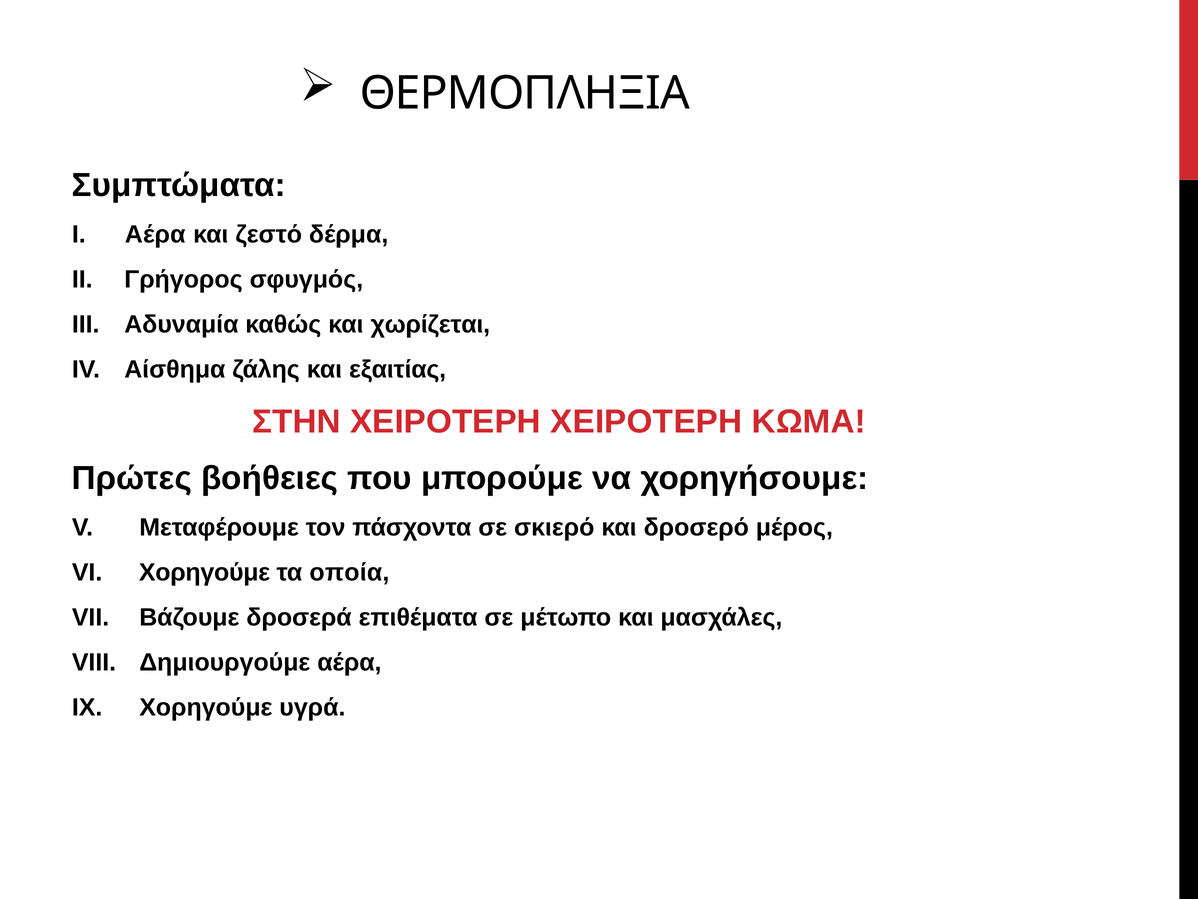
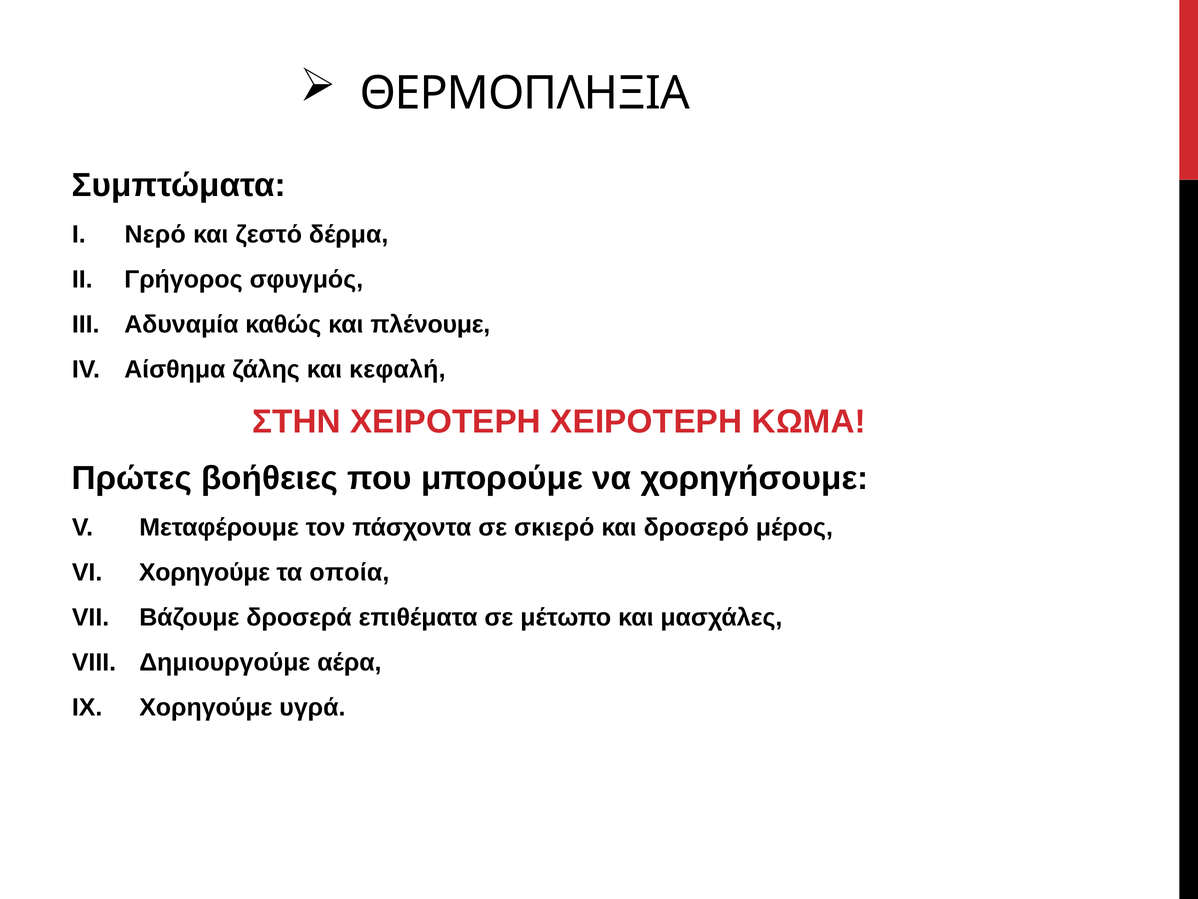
Αέρα: Αέρα -> Νερό (155, 234)
χωρίζεται: χωρίζεται -> πλένουμε (430, 324)
εξαιτίας: εξαιτίας -> κεφαλή (397, 369)
